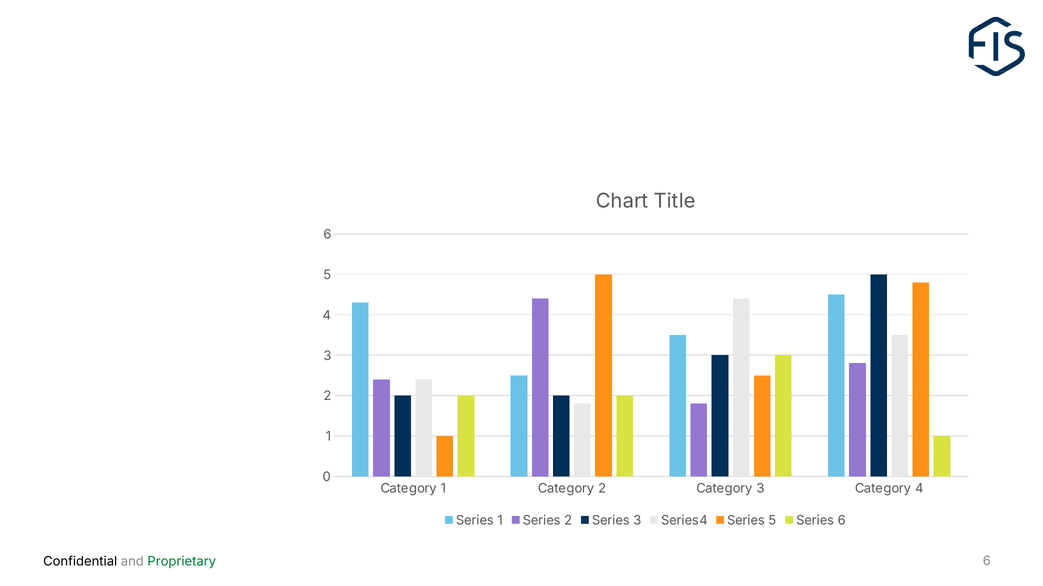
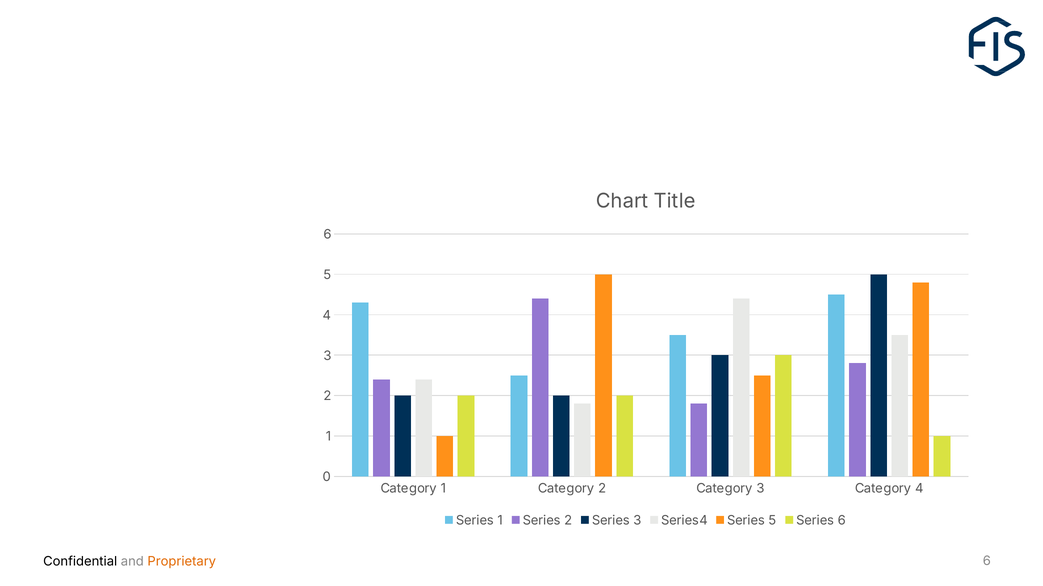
Proprietary colour: green -> orange (182, 562)
